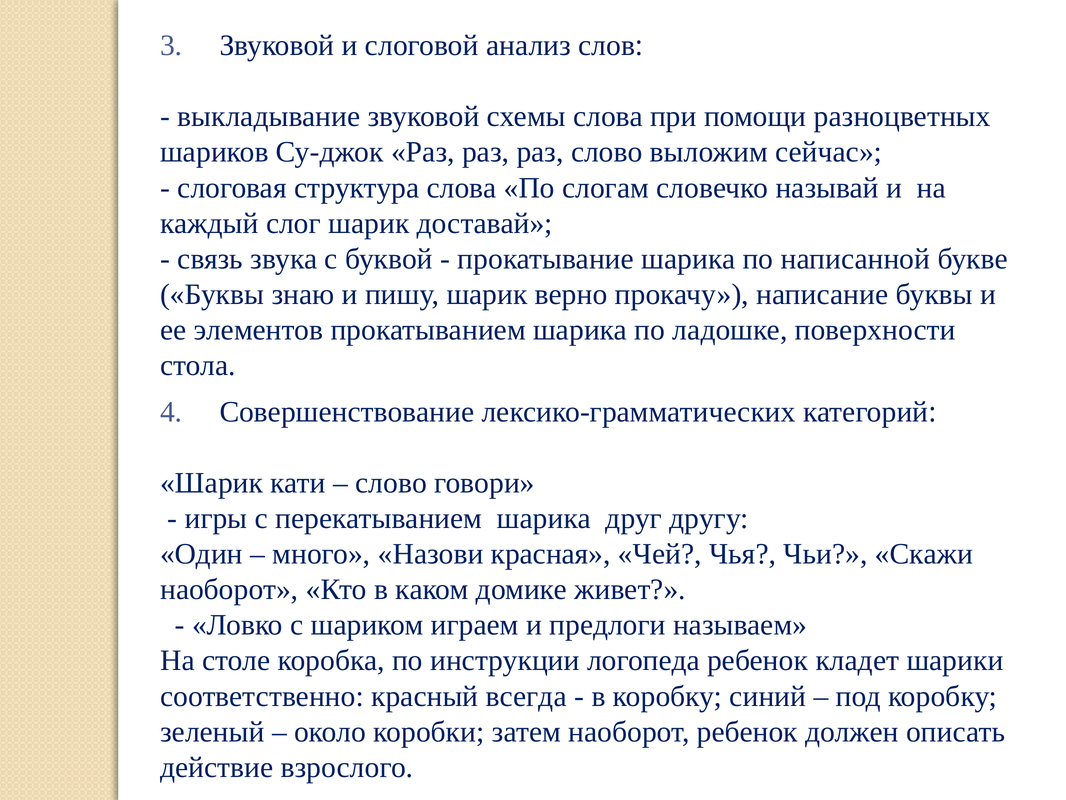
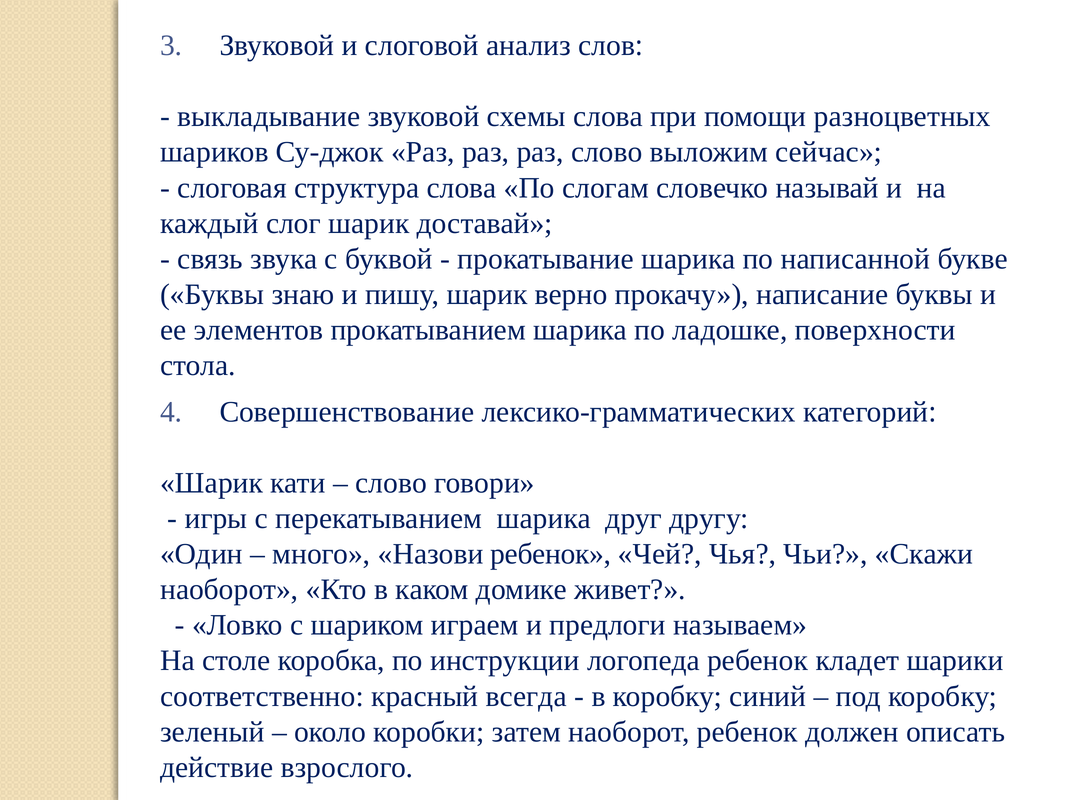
Назови красная: красная -> ребенок (551, 554)
